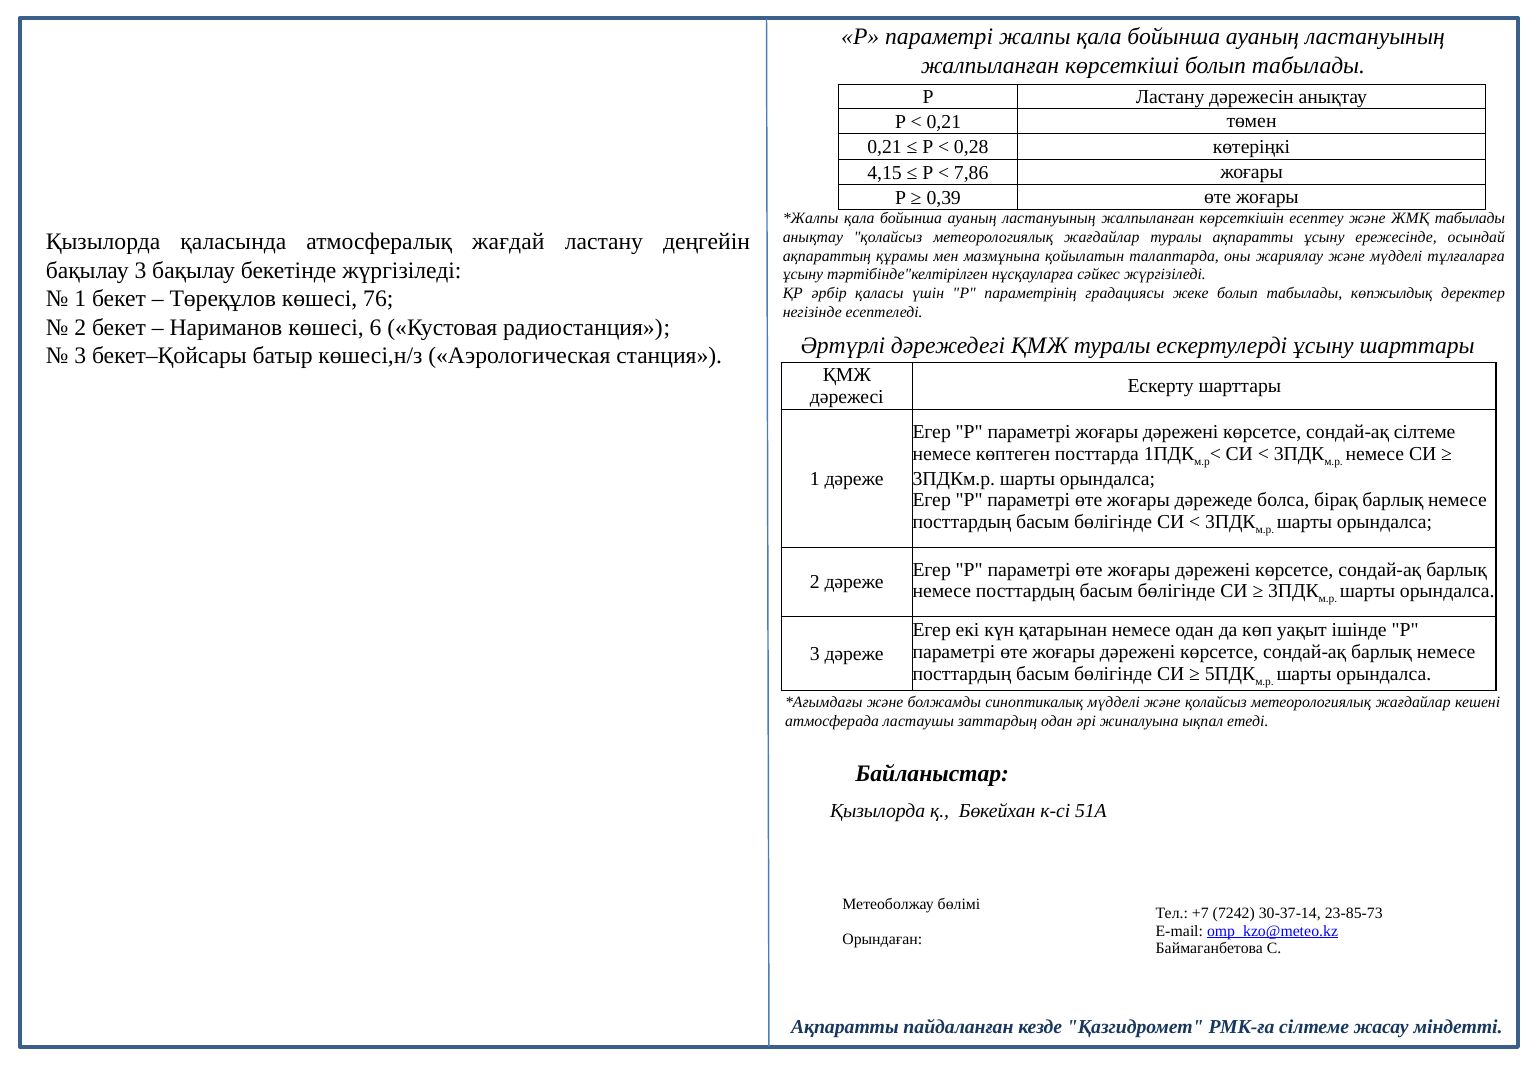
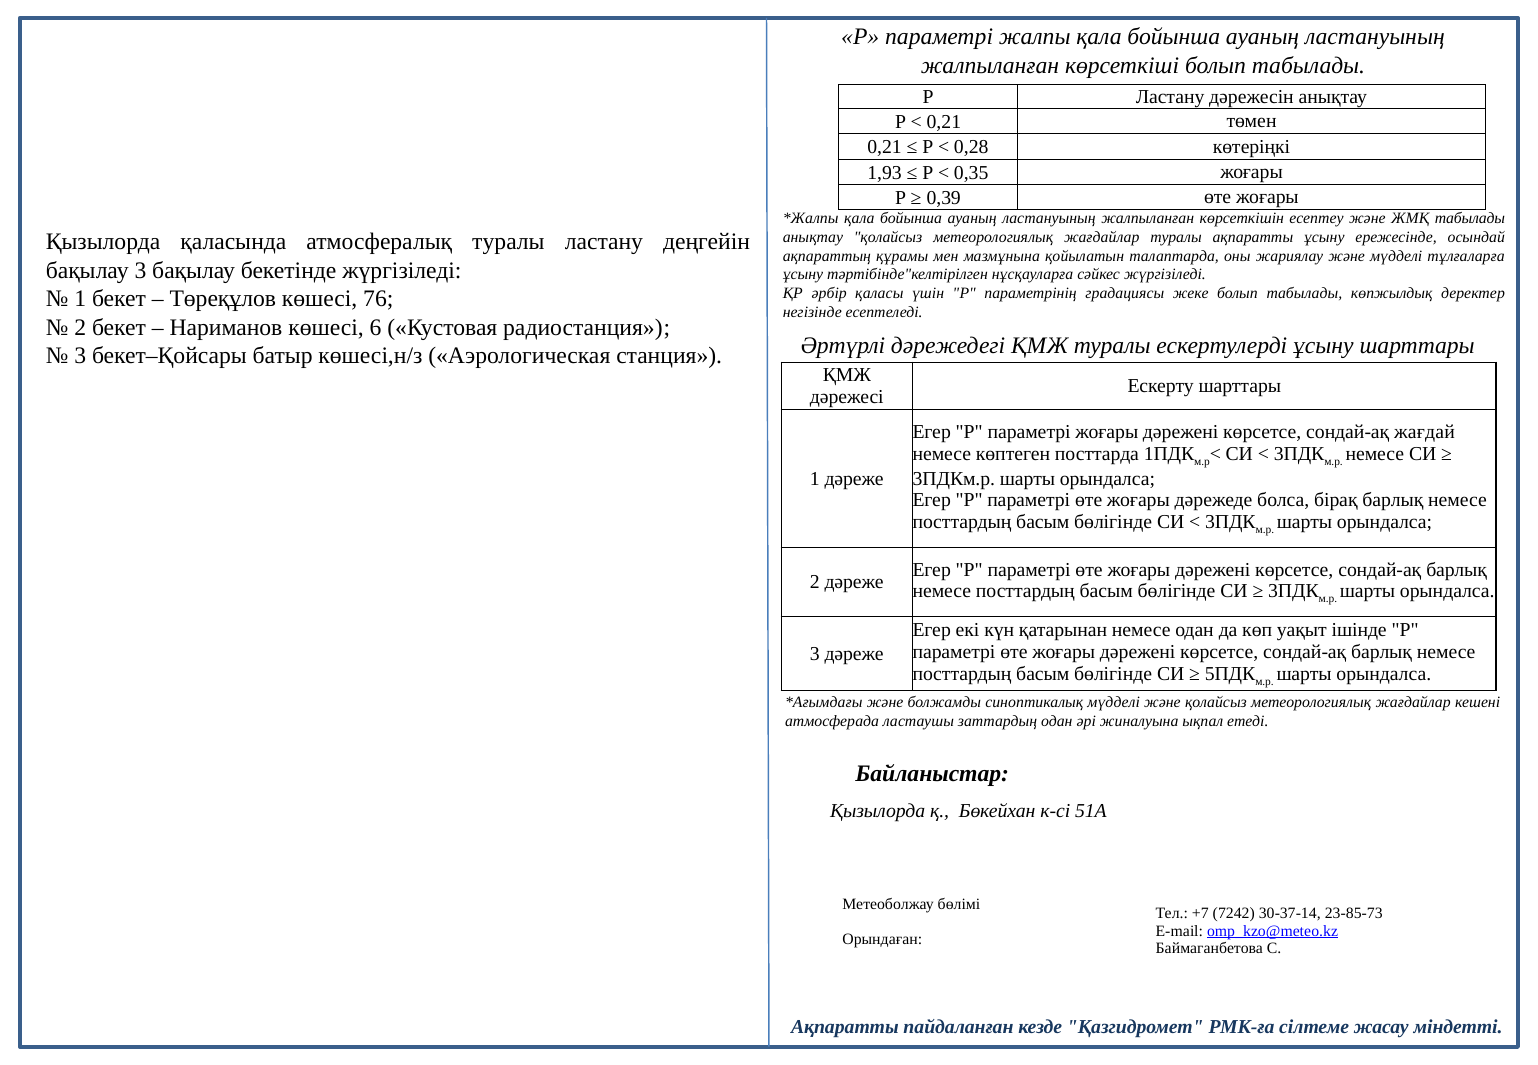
4,15: 4,15 -> 1,93 (885, 173)
7,86: 7,86 -> 0,35 (971, 173)
атмосфералық жағдай: жағдай -> туралы (508, 242)
сондай-ақ сілтеме: сілтеме -> жағдай (1424, 432)
